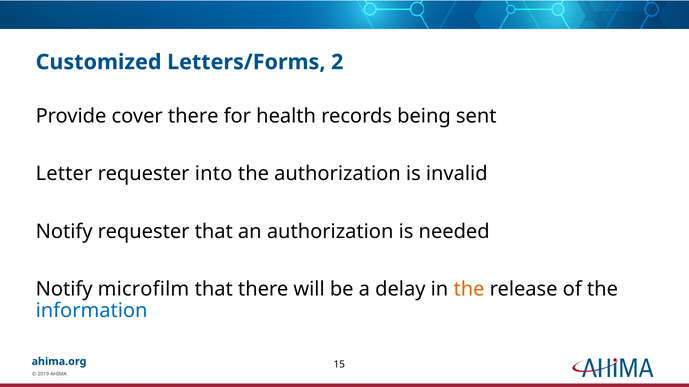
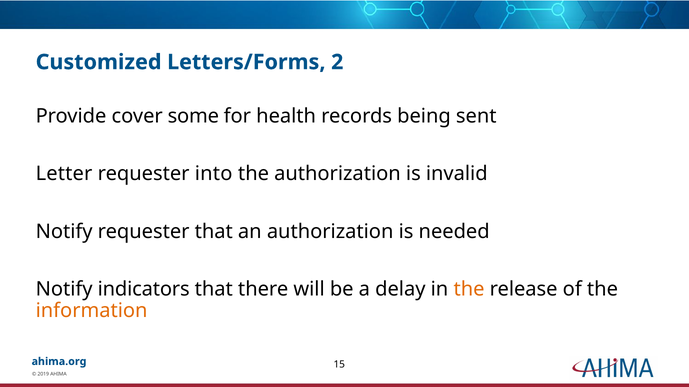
cover there: there -> some (193, 116)
microfilm: microfilm -> indicators (144, 289)
information colour: blue -> orange (92, 311)
